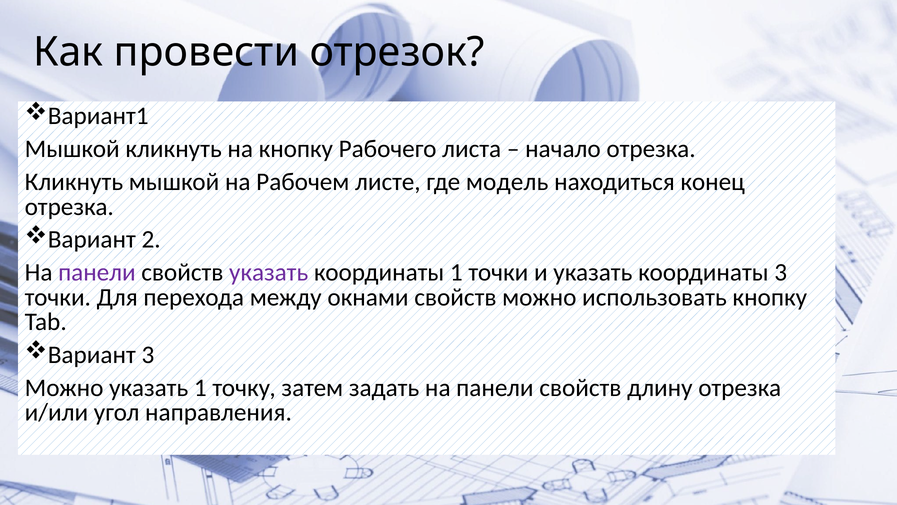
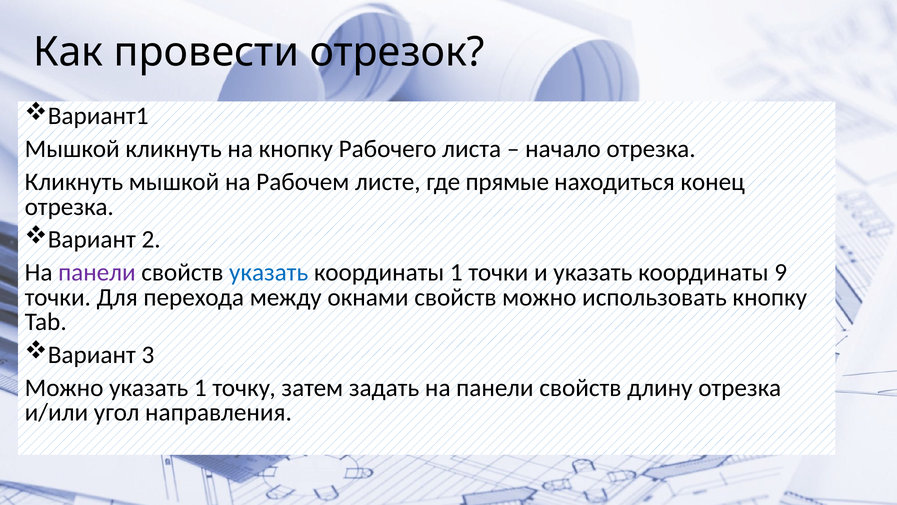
модель: модель -> прямые (507, 182)
указать colour: purple -> blue (269, 272)
координаты 3: 3 -> 9 (781, 272)
